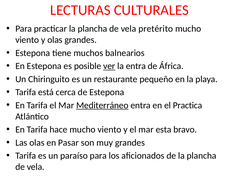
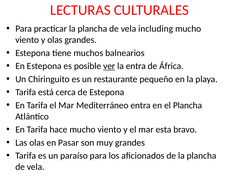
pretérito: pretérito -> including (156, 29)
Mediterráneo underline: present -> none (102, 105)
el Practica: Practica -> Plancha (188, 105)
